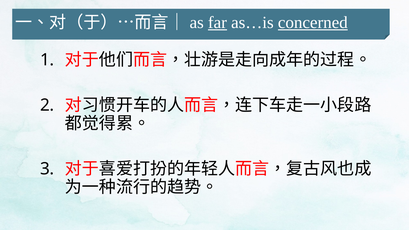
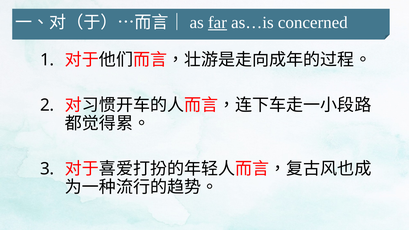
concerned underline: present -> none (313, 23)
